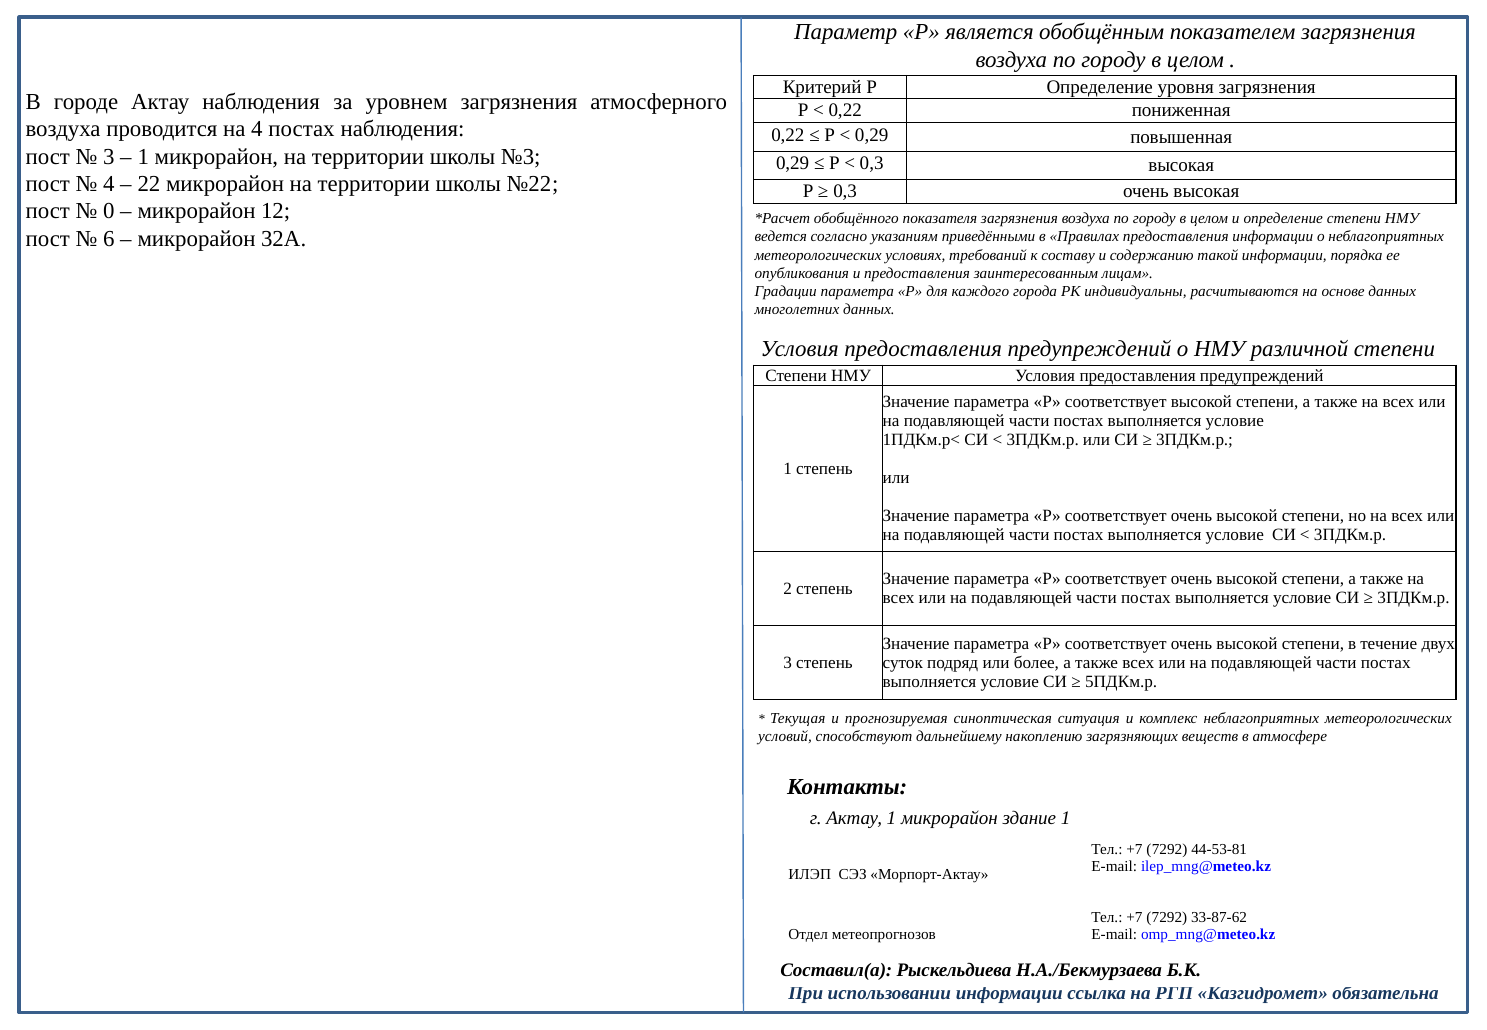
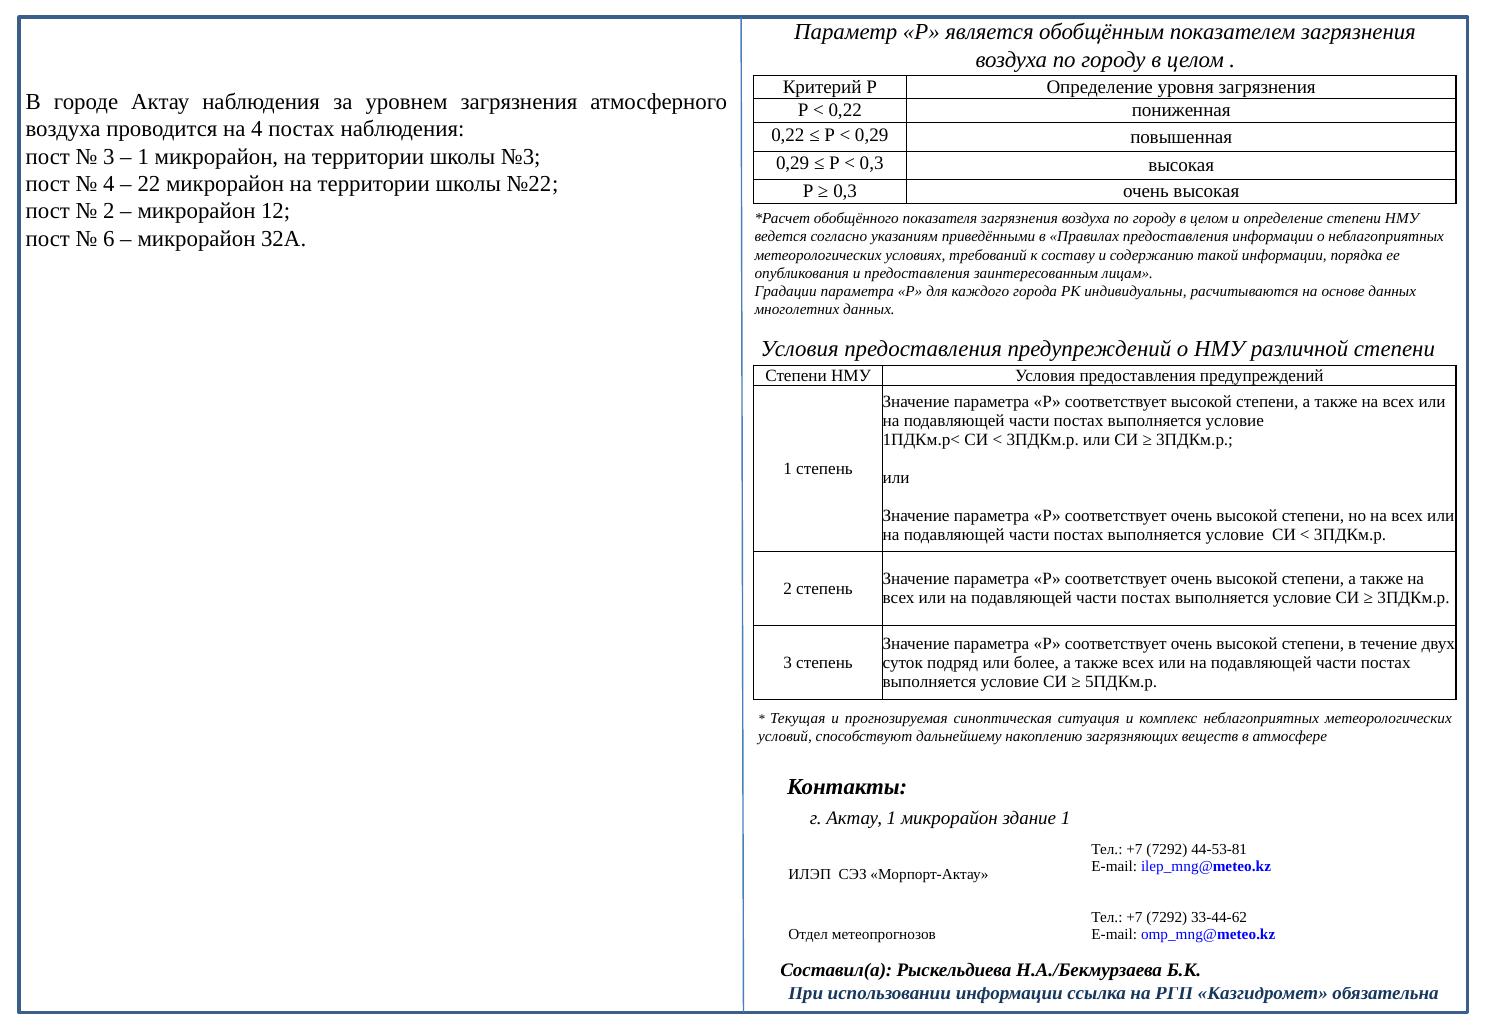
0: 0 -> 2 (109, 211)
33-87-62: 33-87-62 -> 33-44-62 (1219, 917)
